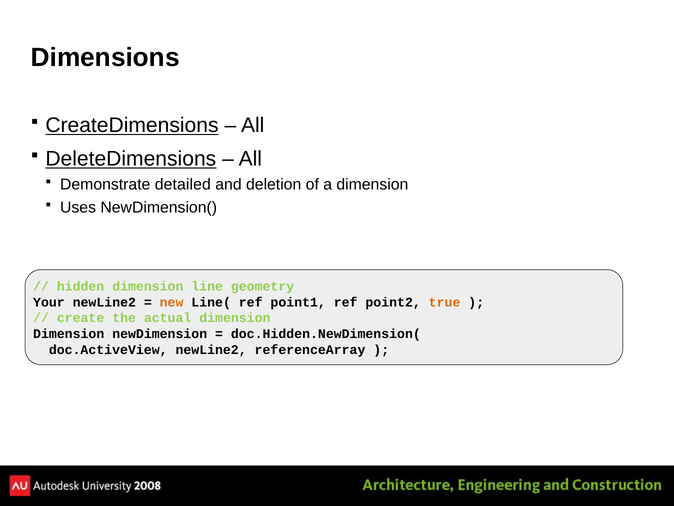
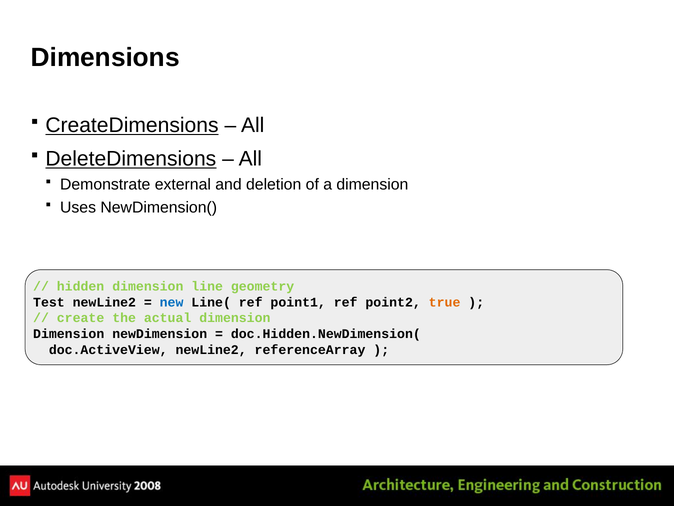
detailed: detailed -> external (183, 184)
Your: Your -> Test (49, 302)
new colour: orange -> blue (172, 302)
